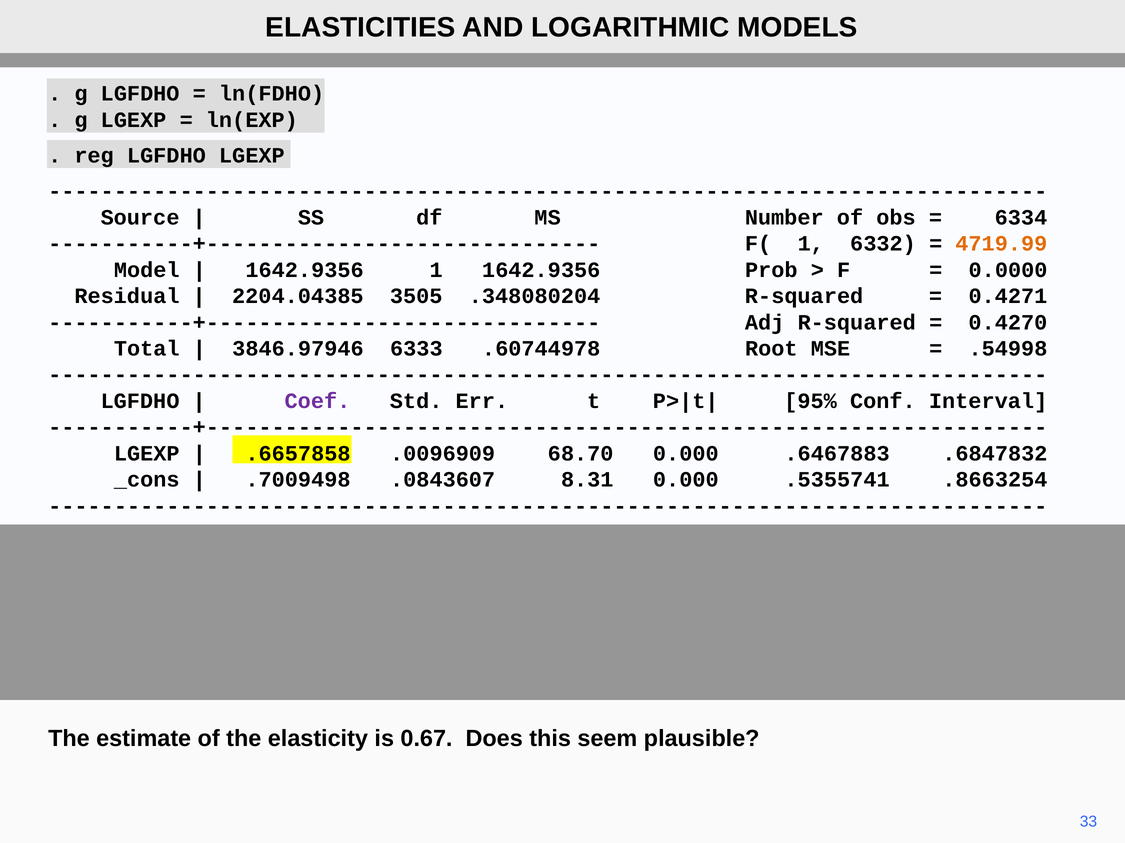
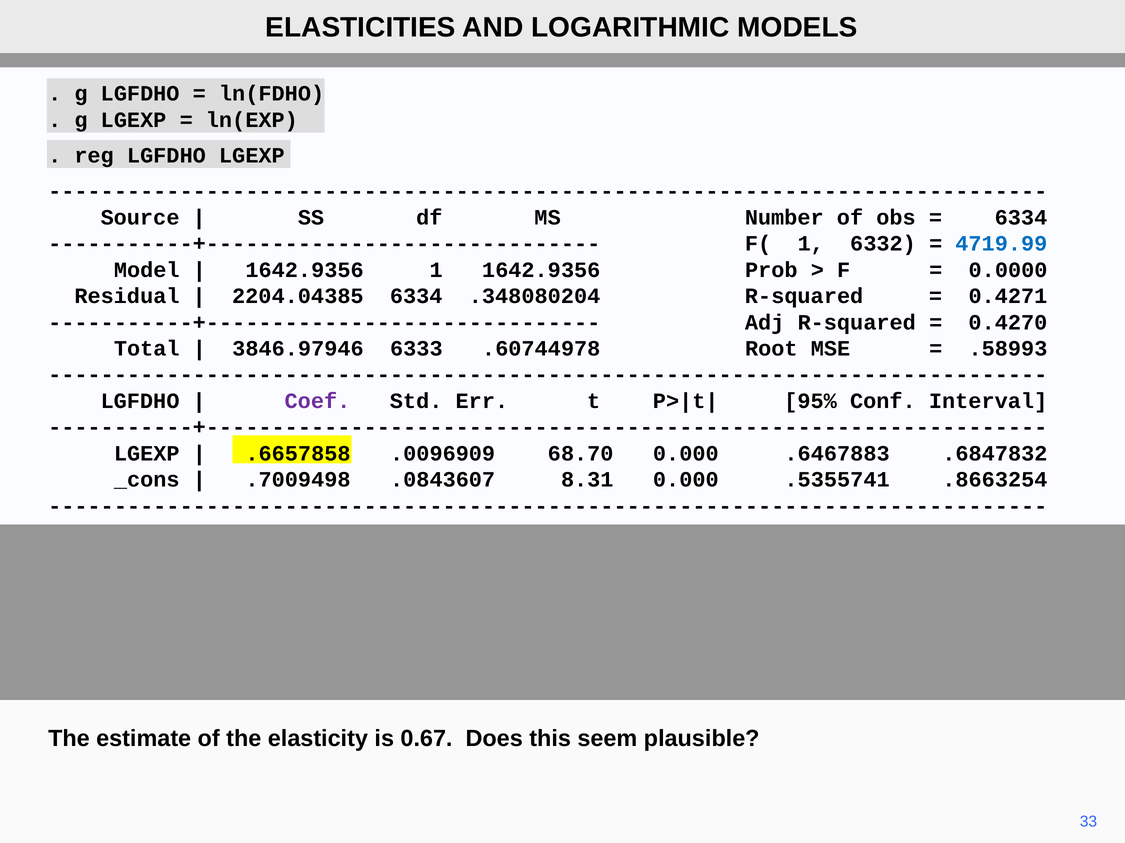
4719.99 colour: orange -> blue (1001, 244)
2204.04385 3505: 3505 -> 6334 (416, 296)
.54998: .54998 -> .58993 (1008, 349)
